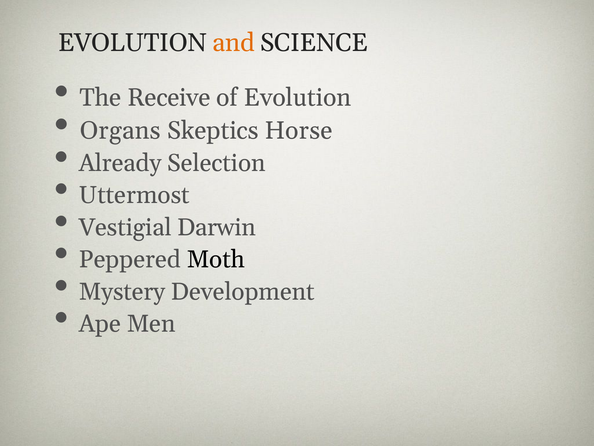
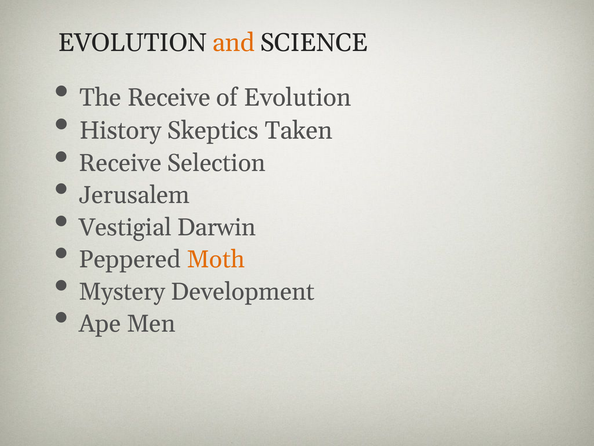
Organs: Organs -> History (120, 130)
Horse: Horse -> Taken (299, 130)
Already: Already -> Receive (120, 163)
Uttermost: Uttermost -> Jerusalem (134, 195)
Moth colour: black -> orange (216, 259)
